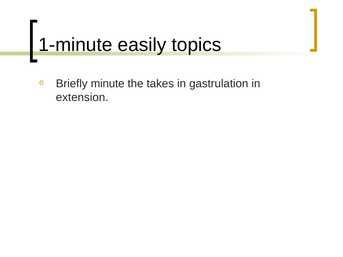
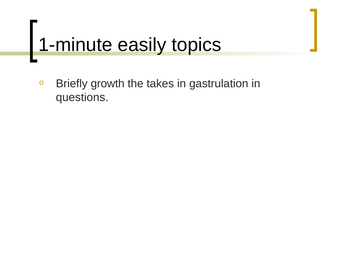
minute: minute -> growth (108, 84)
extension: extension -> questions (82, 97)
